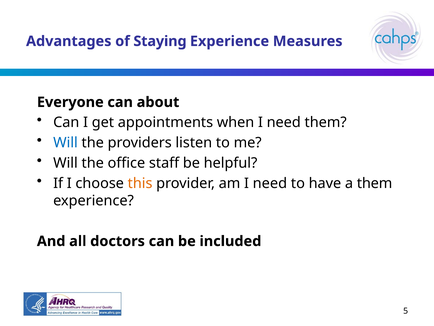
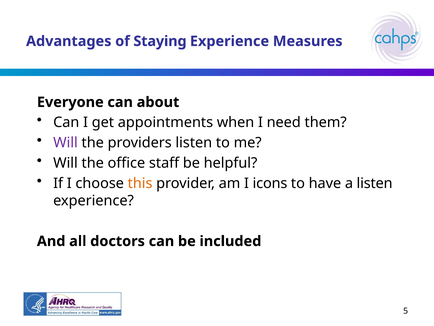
Will colour: blue -> purple (65, 143)
am I need: need -> icons (270, 183)
a them: them -> listen (375, 183)
